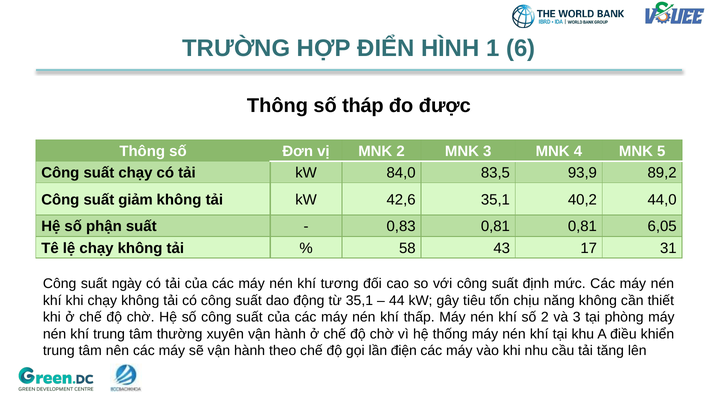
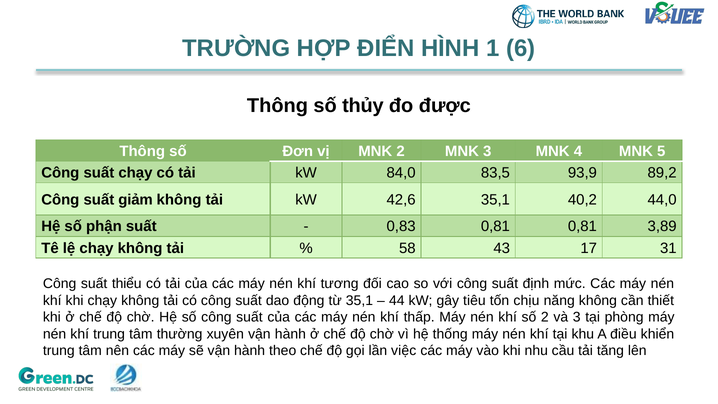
tháp: tháp -> thủy (363, 105)
6,05: 6,05 -> 3,89 (662, 226)
ngày: ngày -> thiểu (127, 284)
điện: điện -> việc (404, 351)
